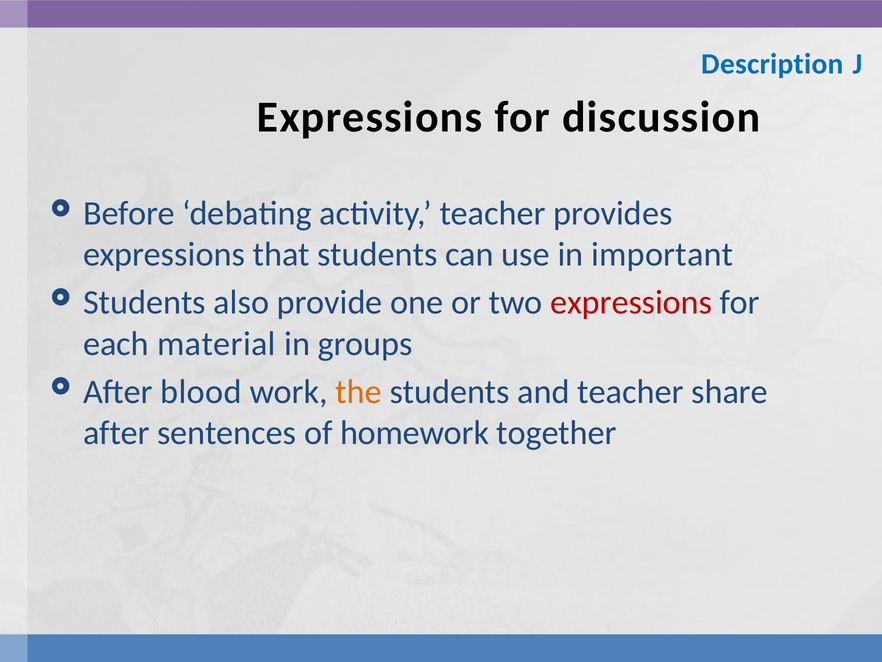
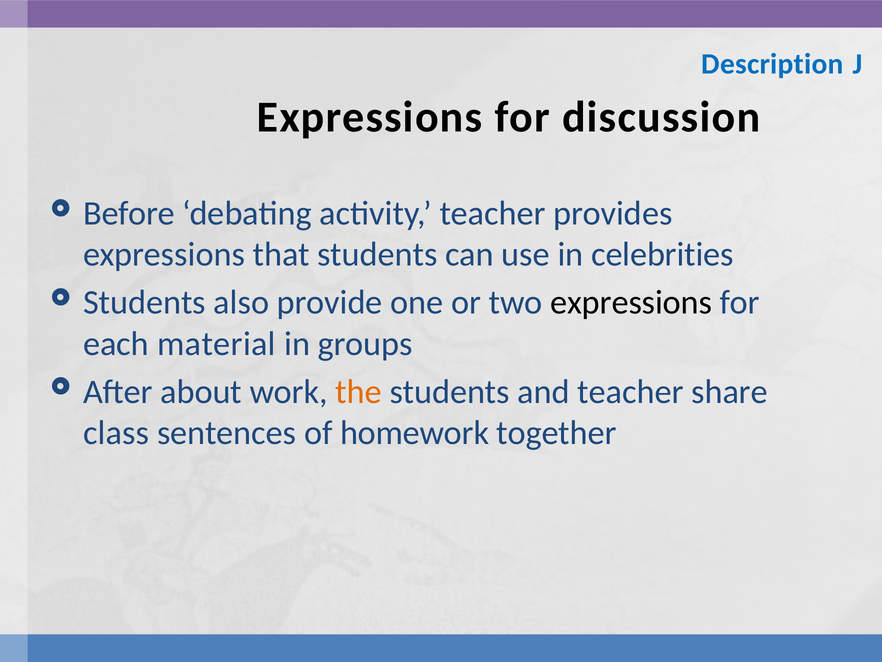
important: important -> celebrities (662, 254)
expressions colour: red -> black (631, 302)
blood: blood -> about (201, 391)
after: after -> class (116, 432)
